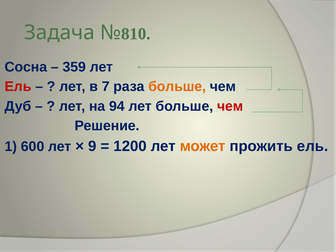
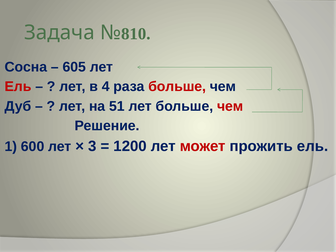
359: 359 -> 605 (74, 67)
7: 7 -> 4 (106, 87)
больше colour: orange -> red (177, 87)
94: 94 -> 51 (117, 106)
9: 9 -> 3 (92, 146)
может colour: orange -> red (203, 146)
